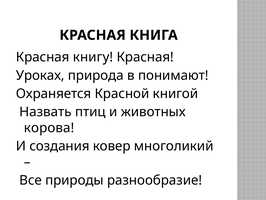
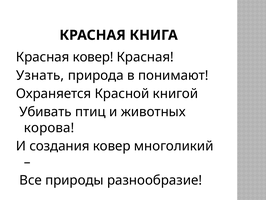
Красная книгу: книгу -> ковер (93, 57)
Уроках: Уроках -> Узнать (40, 75)
Назвать: Назвать -> Убивать (46, 112)
